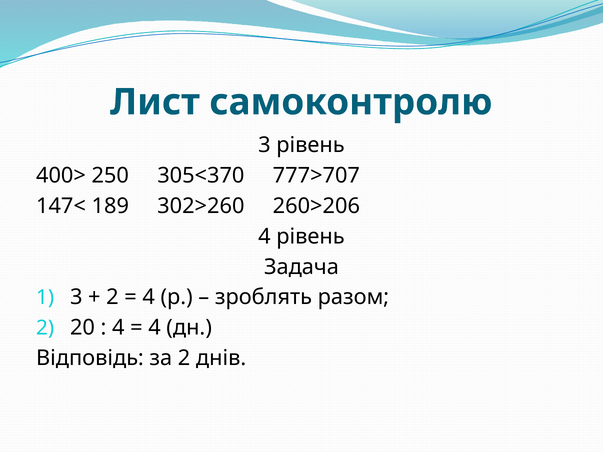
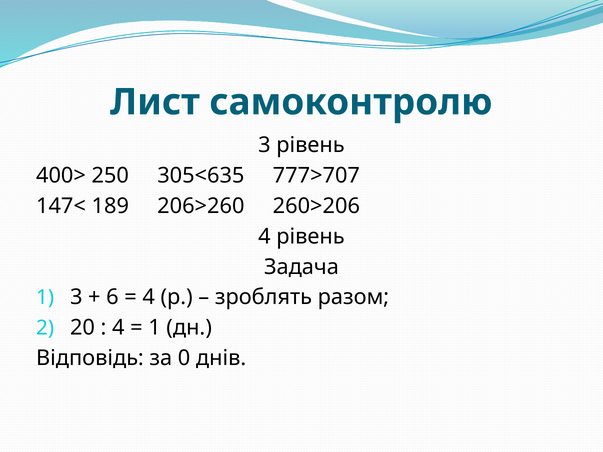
305<370: 305<370 -> 305<635 (201, 176)
302>260: 302>260 -> 206>260 (201, 206)
2: 2 -> 6 (112, 297)
4: 4 -> 1 (155, 328)
за 2: 2 -> 0 (184, 358)
